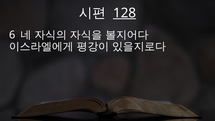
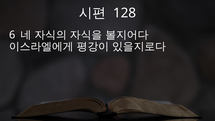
128 underline: present -> none (125, 13)
